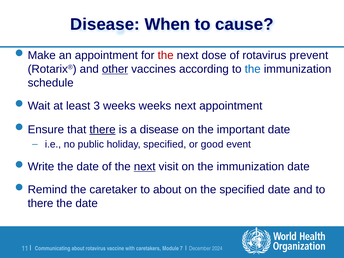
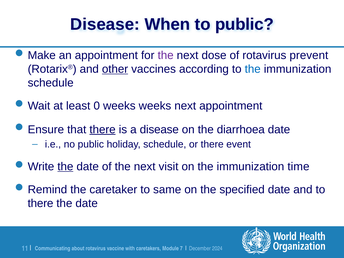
to cause: cause -> public (244, 24)
the colour: red -> purple (166, 55)
3: 3 -> 0 (97, 106)
important: important -> diarrhoea (241, 130)
holiday specified: specified -> schedule (165, 144)
or good: good -> there (212, 144)
the underline: none -> present (65, 167)
next underline: present -> none (145, 167)
immunization date: date -> time (298, 167)
to about: about -> same (167, 190)
